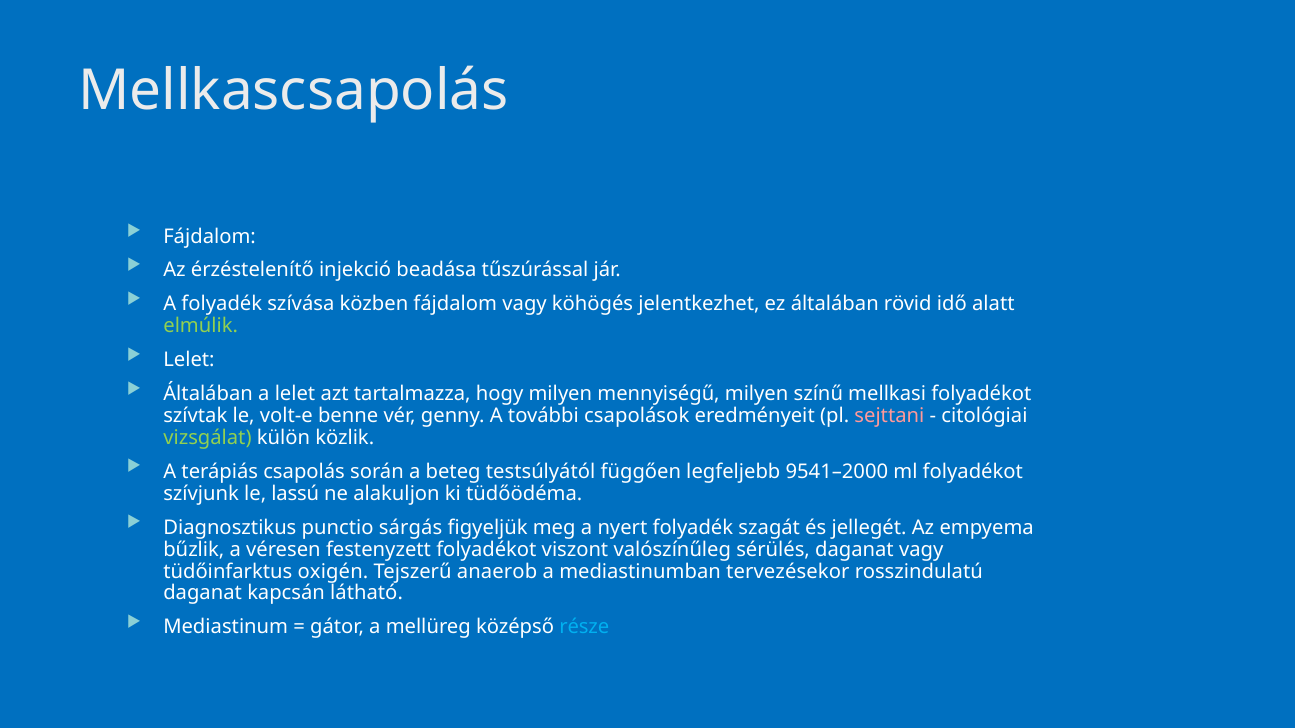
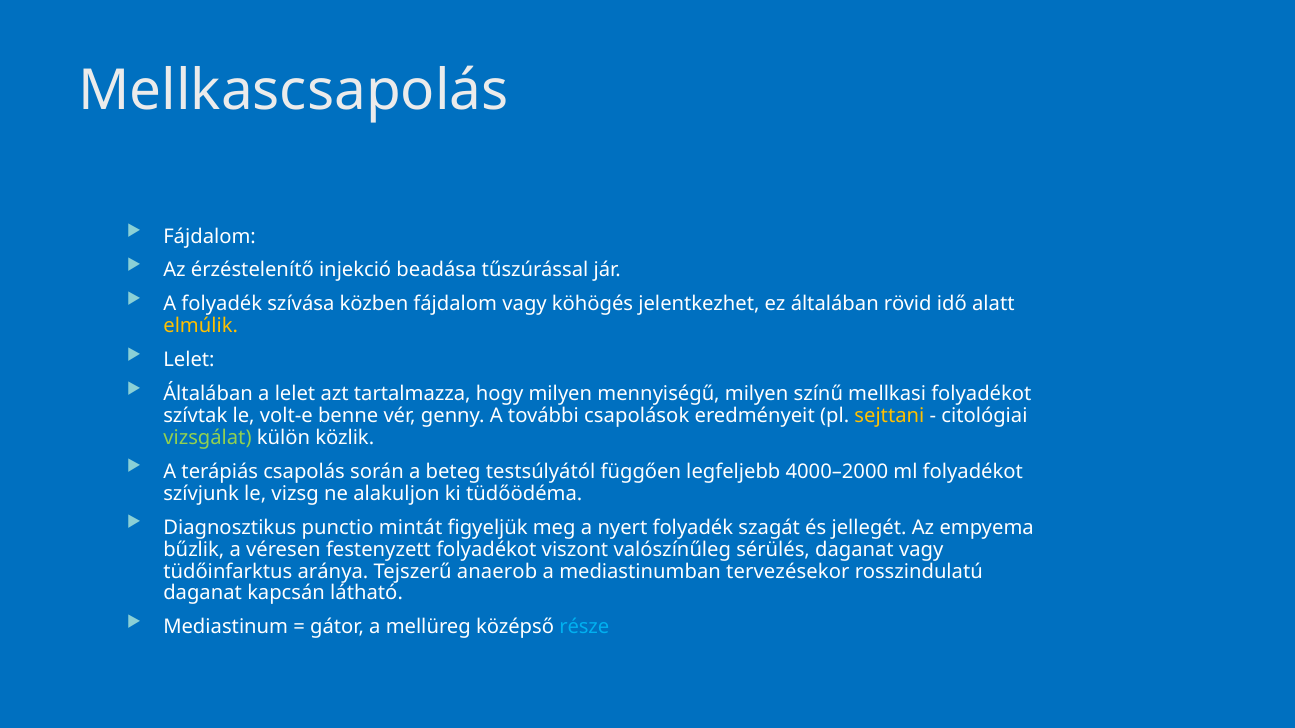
elmúlik colour: light green -> yellow (201, 326)
sejttani colour: pink -> yellow (889, 416)
9541–2000: 9541–2000 -> 4000–2000 (837, 472)
lassú: lassú -> vizsg (295, 494)
sárgás: sárgás -> mintát (411, 528)
oxigén: oxigén -> aránya (333, 572)
